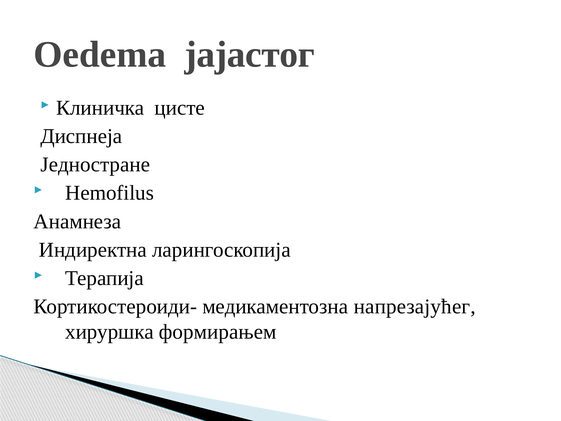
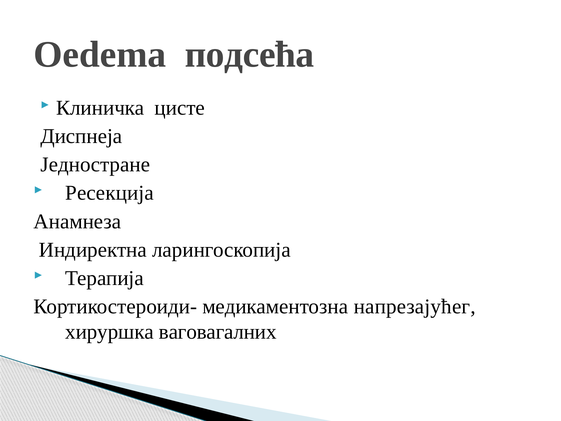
јајастог: јајастог -> подсећа (250, 55)
Hemofilus: Hemofilus -> Ресекција (110, 193)
формирањем: формирањем -> ваговагалних (218, 332)
